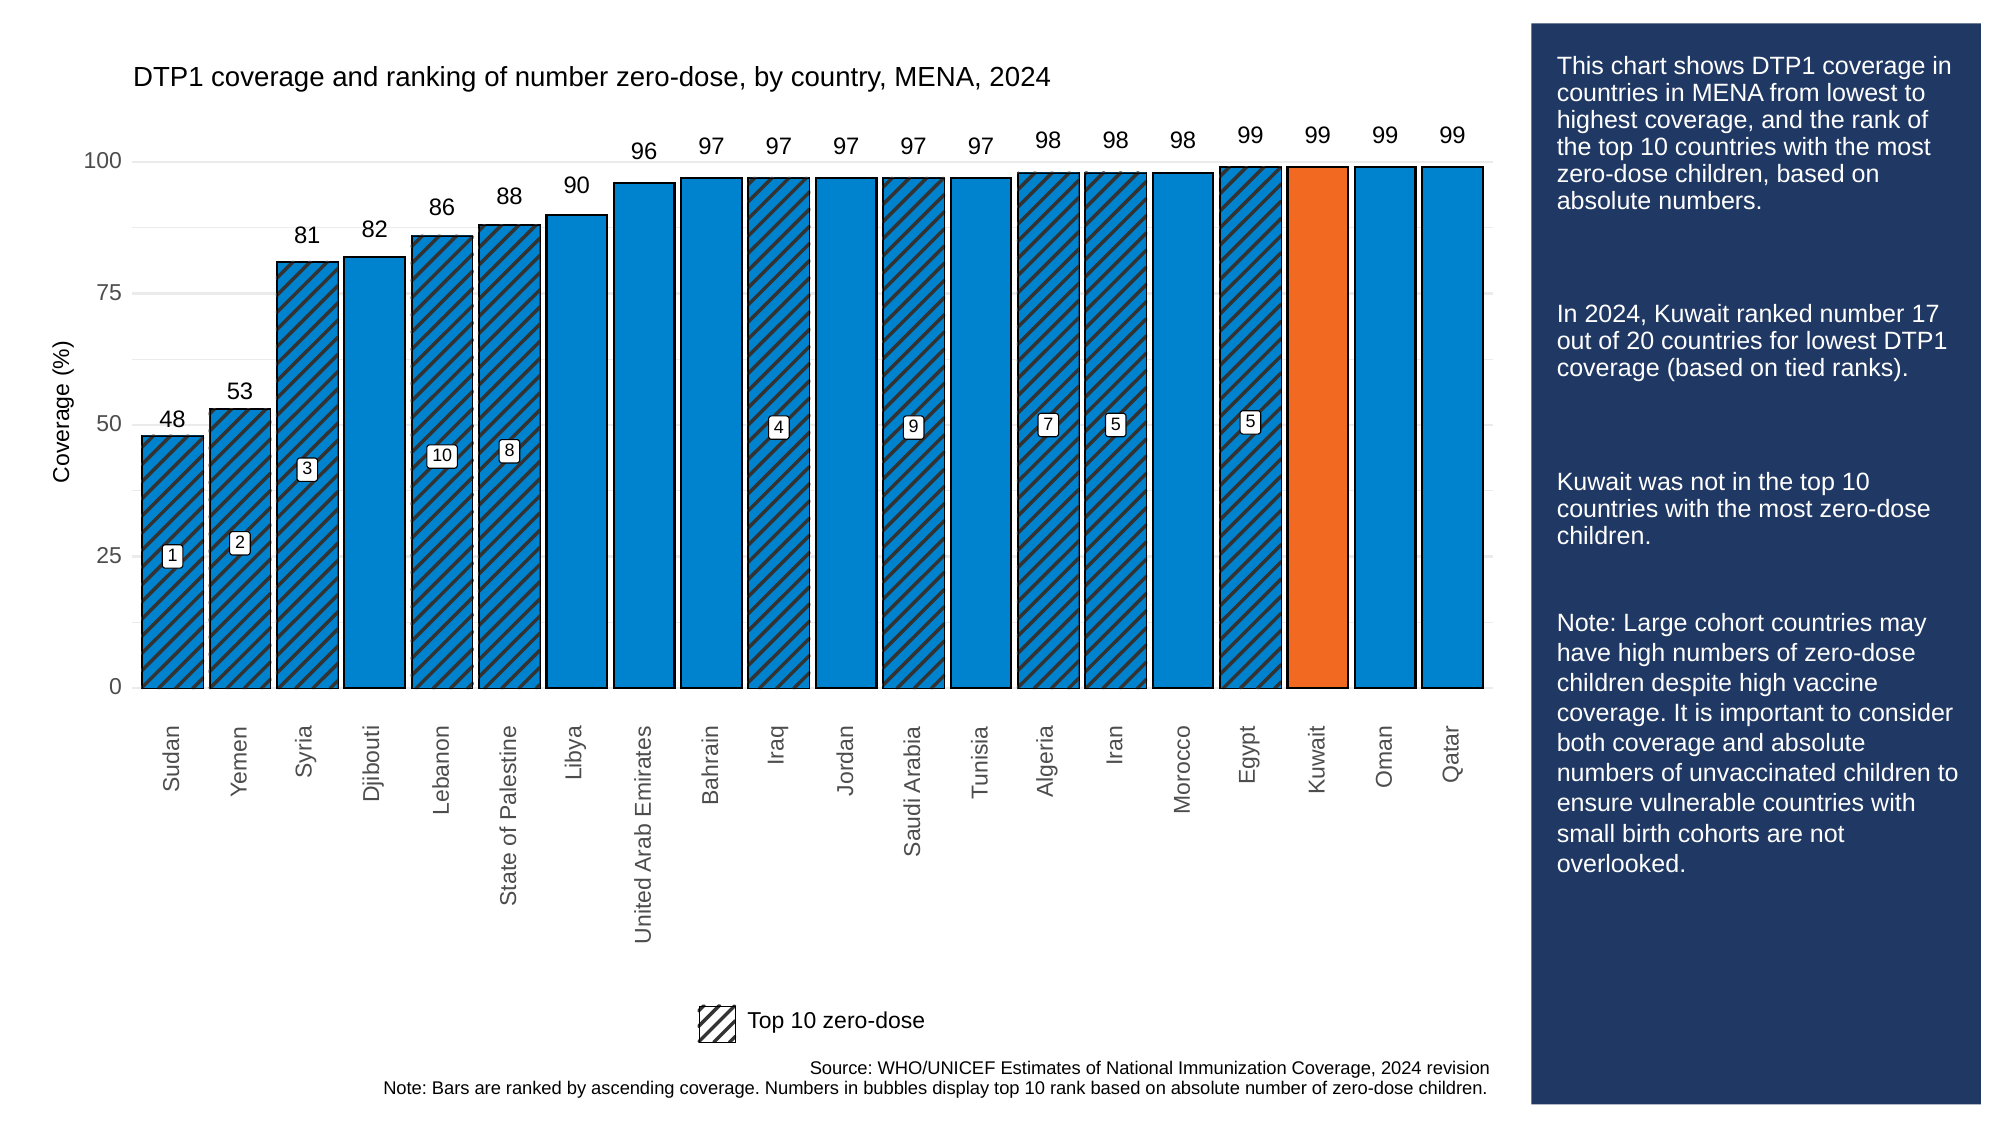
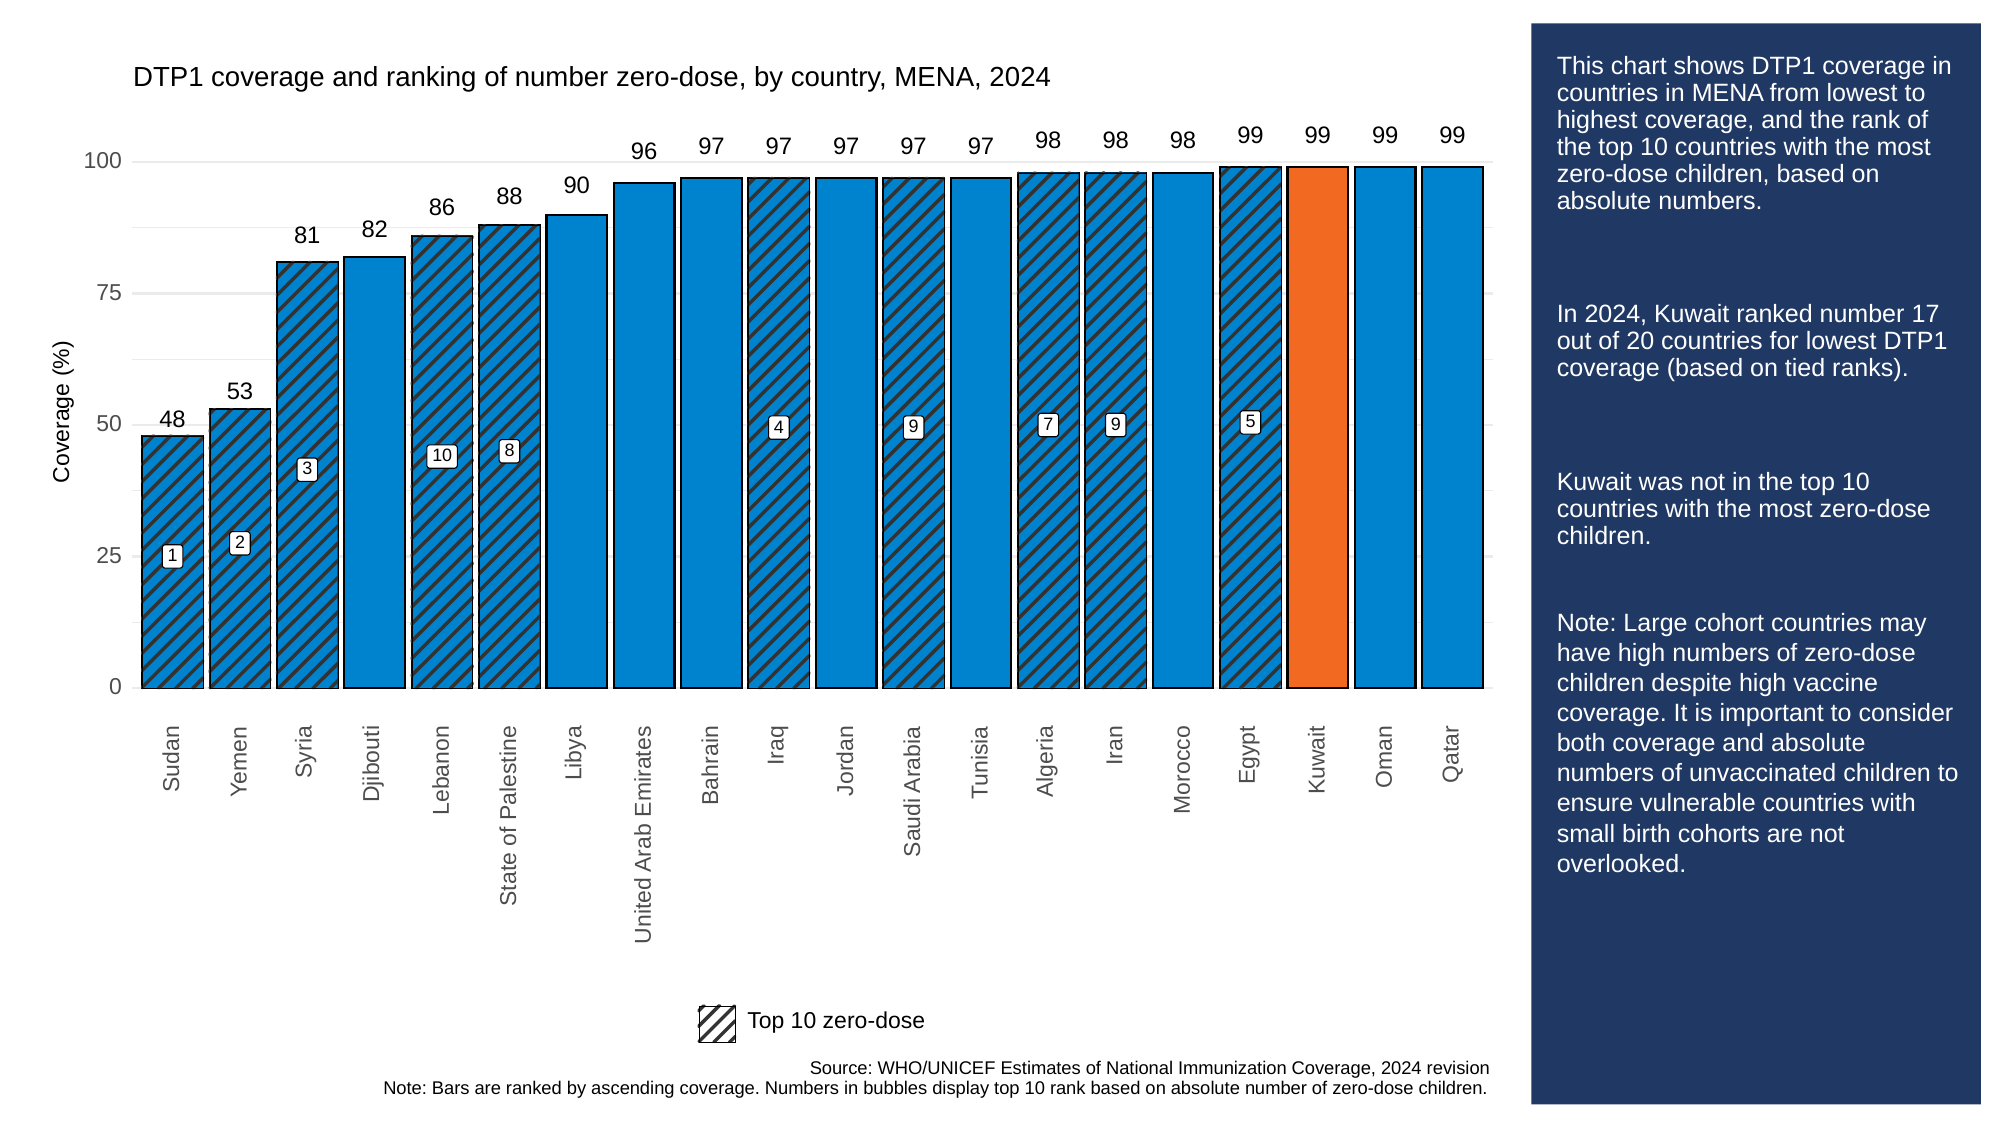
9 5: 5 -> 9 (1116, 424)
